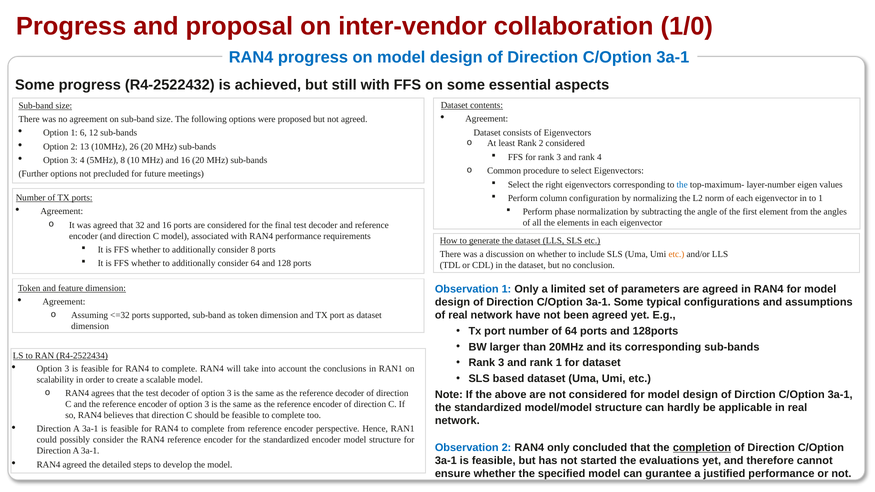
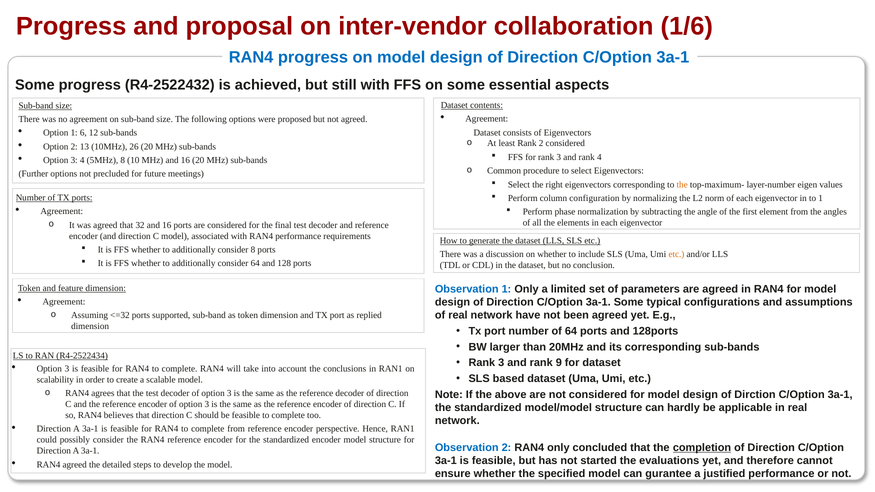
1/0: 1/0 -> 1/6 (687, 26)
the colour: blue -> orange (682, 185)
as dataset: dataset -> replied (369, 315)
rank 1: 1 -> 9 (559, 363)
